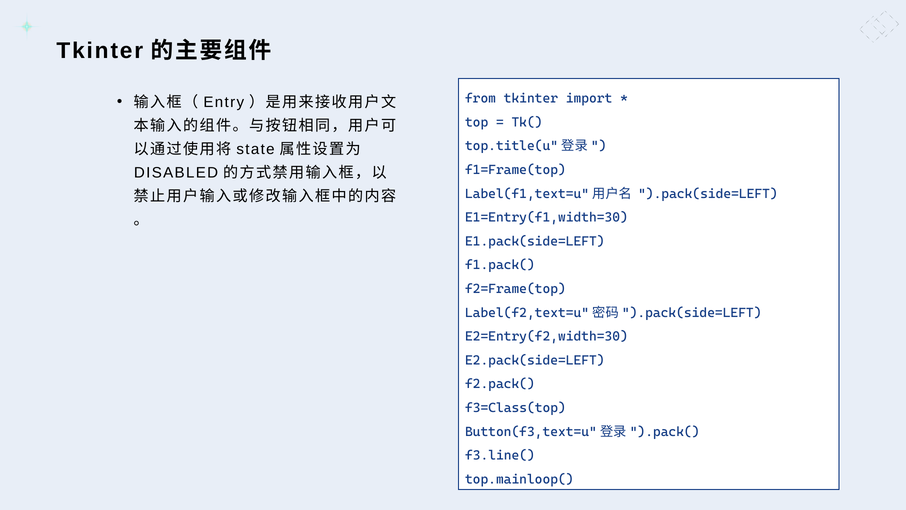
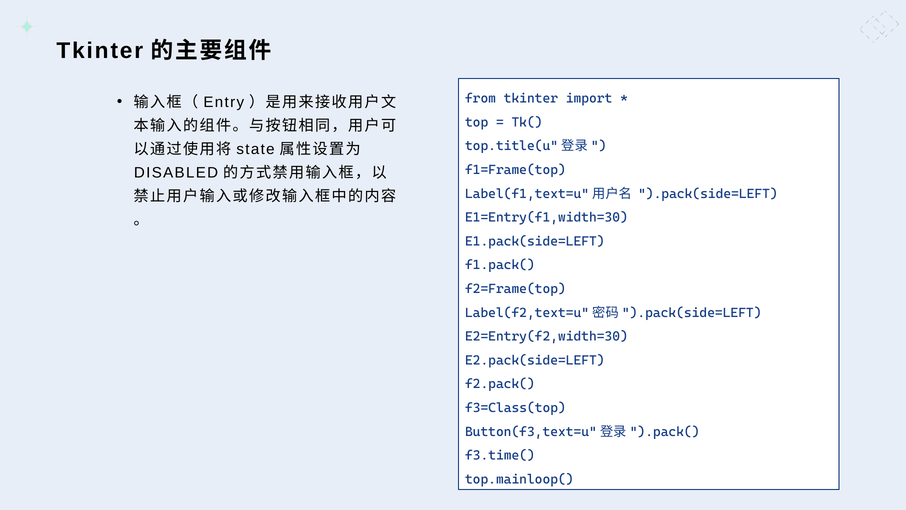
f3.line(: f3.line( -> f3.time( (500, 455)
